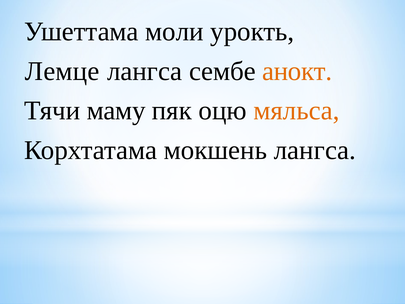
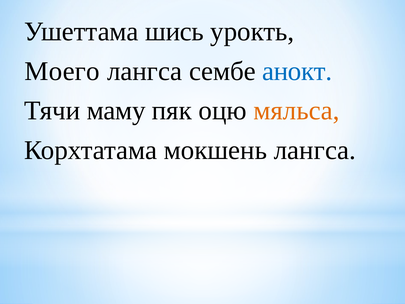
моли: моли -> шись (174, 32)
Лемце: Лемце -> Моего (62, 71)
анокт colour: orange -> blue (297, 71)
